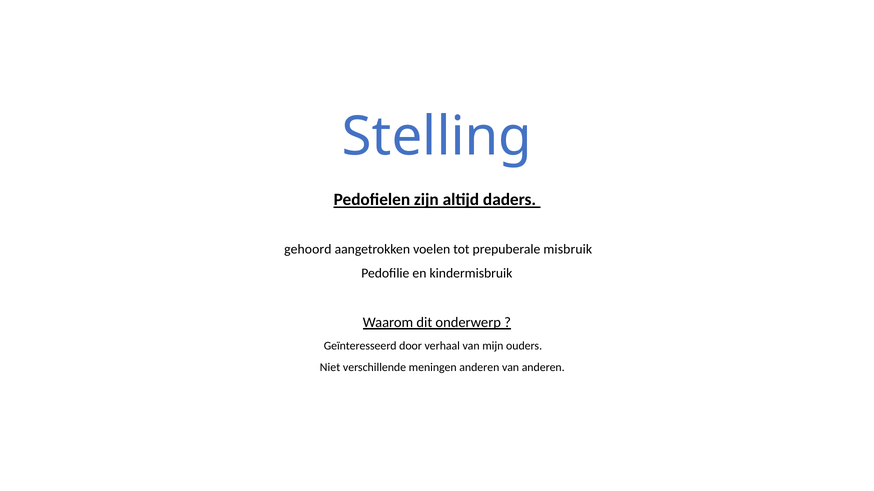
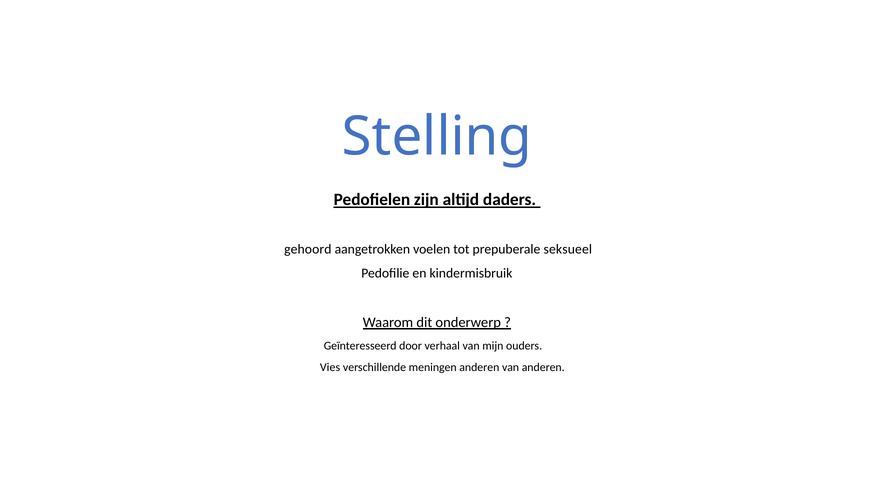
misbruik: misbruik -> seksueel (568, 250)
Niet: Niet -> Vies (330, 368)
